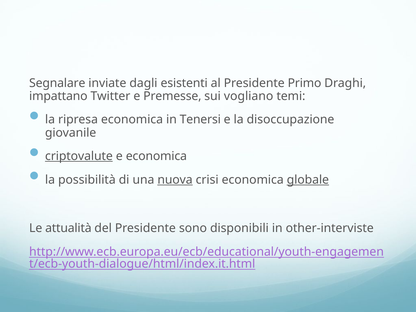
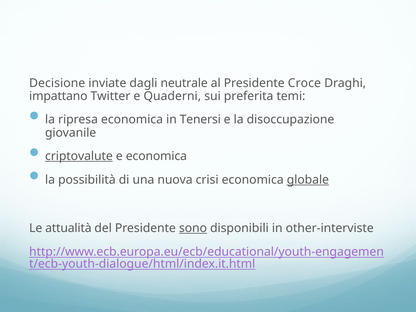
Segnalare: Segnalare -> Decisione (57, 83)
esistenti: esistenti -> neutrale (184, 83)
Primo: Primo -> Croce (304, 83)
Premesse: Premesse -> Quaderni (172, 96)
vogliano: vogliano -> preferita (249, 96)
nuova underline: present -> none (175, 180)
sono underline: none -> present (193, 228)
